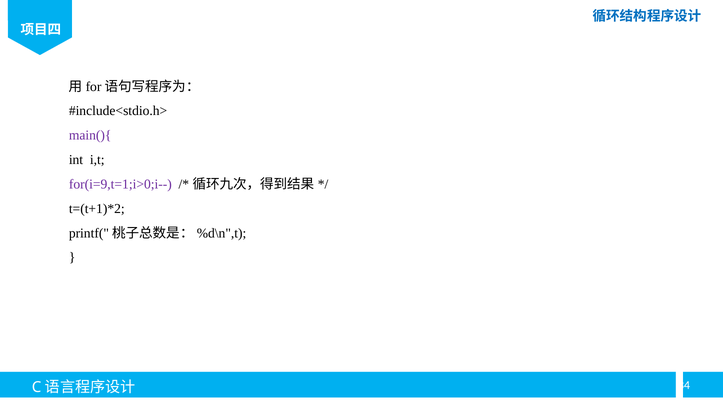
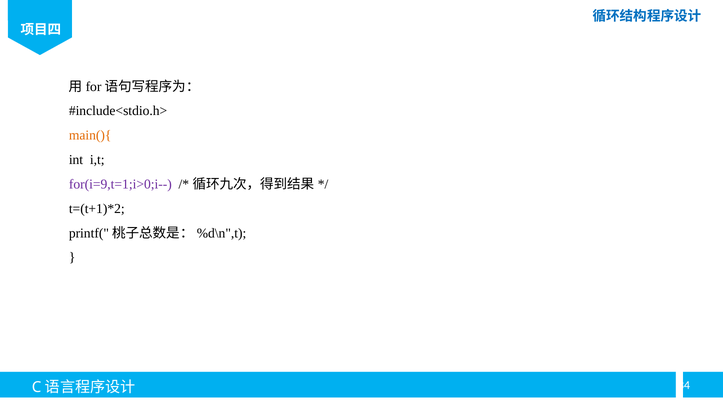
main(){ colour: purple -> orange (90, 135)
